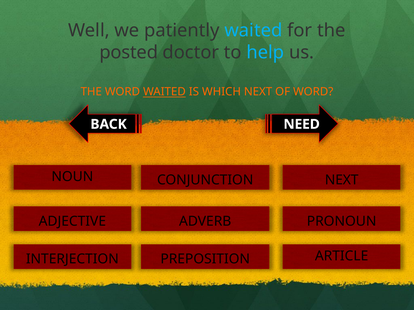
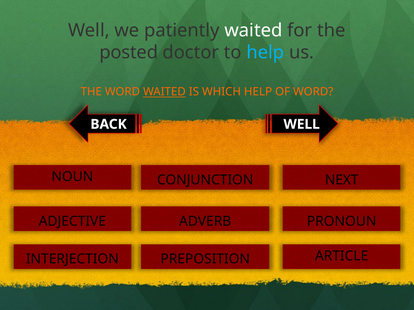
waited colour: light blue -> white (253, 30)
WHICH NEXT: NEXT -> HELP (258, 92)
BACK NEED: NEED -> WELL (302, 124)
